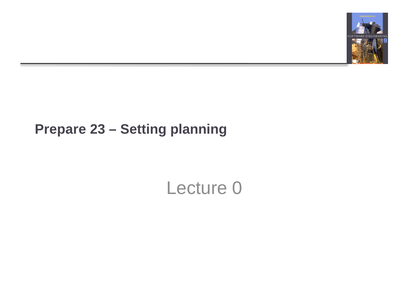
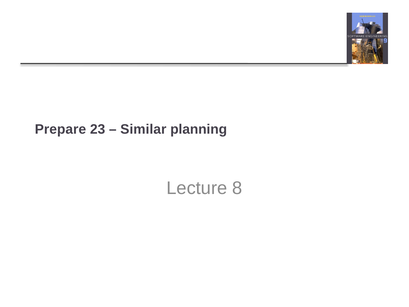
Setting: Setting -> Similar (143, 129)
0: 0 -> 8 (237, 188)
